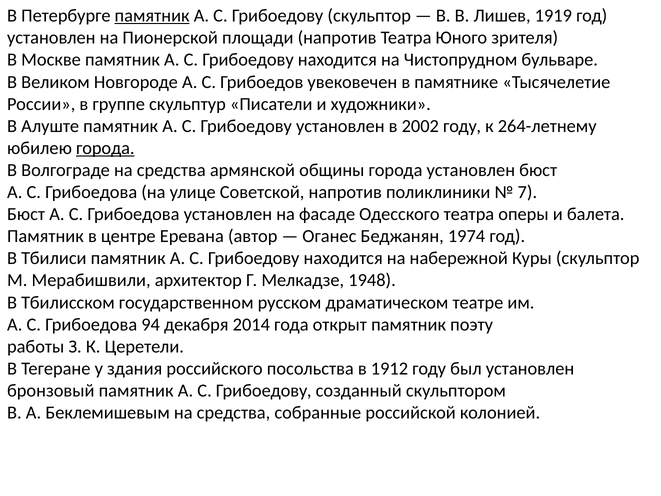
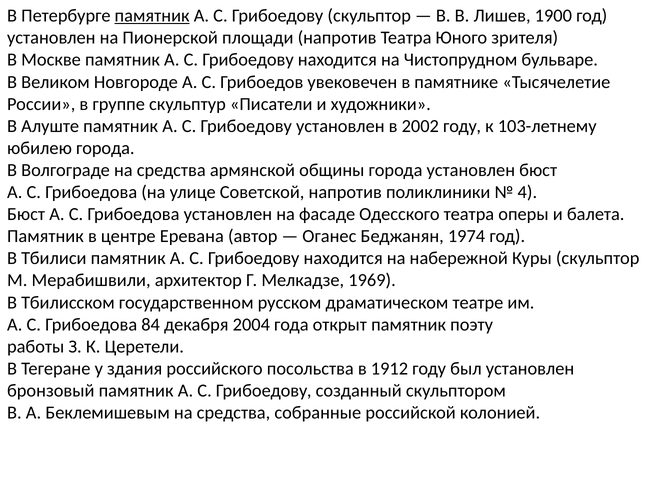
1919: 1919 -> 1900 (553, 16)
264-летнему: 264-летнему -> 103-летнему (547, 126)
города underline: present -> none (105, 148)
7: 7 -> 4 (527, 192)
1948: 1948 -> 1969 (372, 280)
94: 94 -> 84 (151, 324)
2014: 2014 -> 2004 (251, 324)
